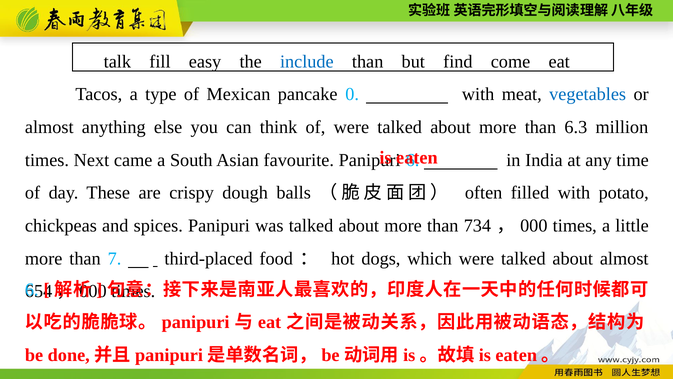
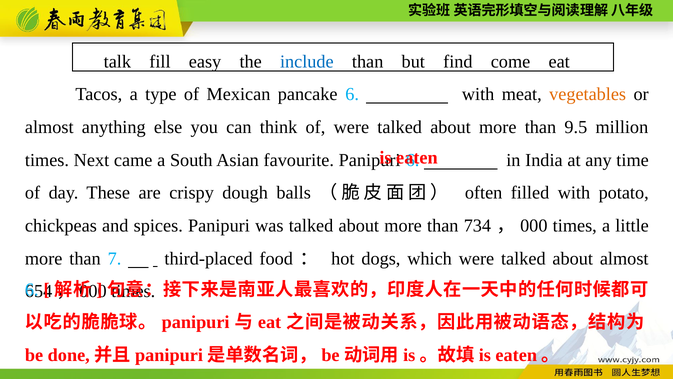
pancake 0: 0 -> 6 (352, 94)
vegetables colour: blue -> orange (588, 94)
6.3: 6.3 -> 9.5 (576, 127)
